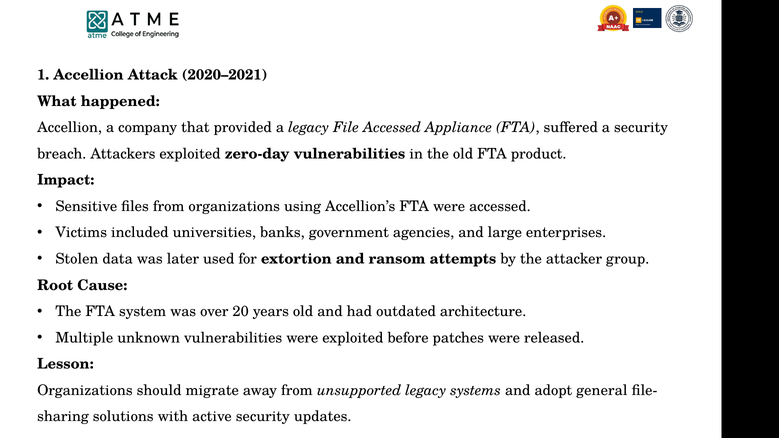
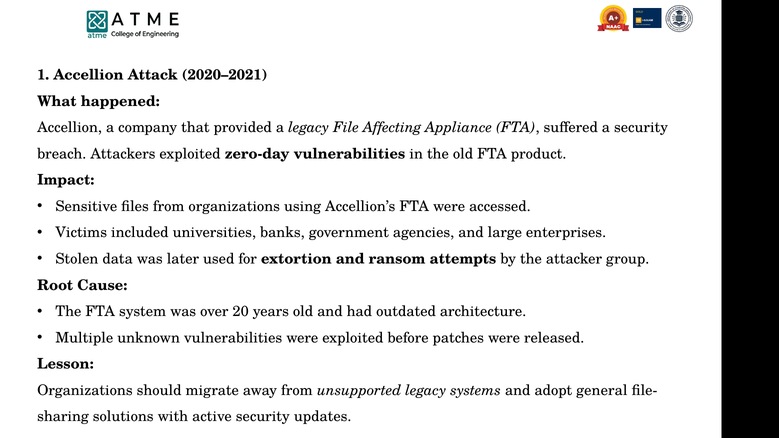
File Accessed: Accessed -> Affecting (392, 128)
